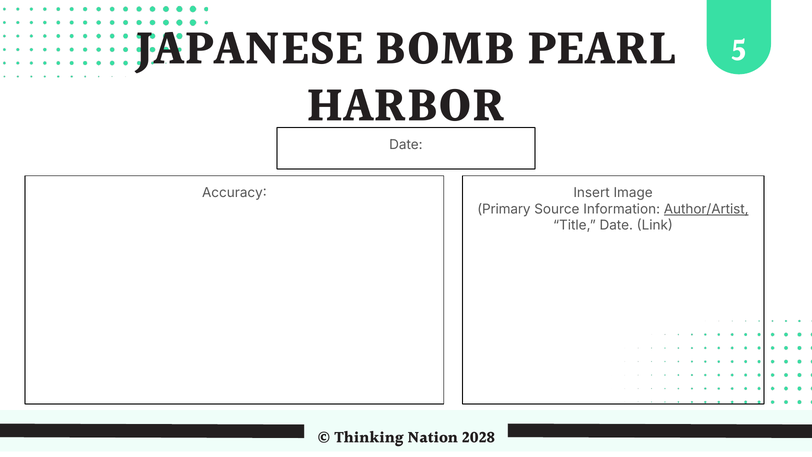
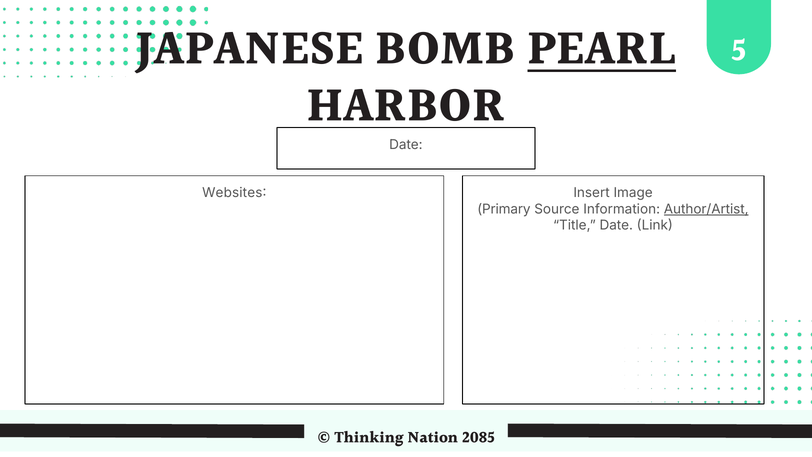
PEARL underline: none -> present (602, 50)
Accuracy: Accuracy -> Websites (234, 193)
2028: 2028 -> 2085 (478, 438)
